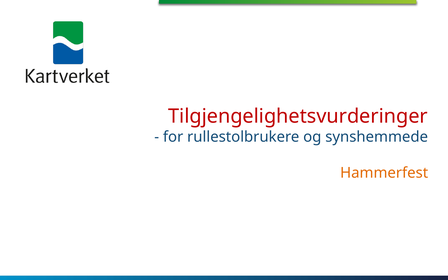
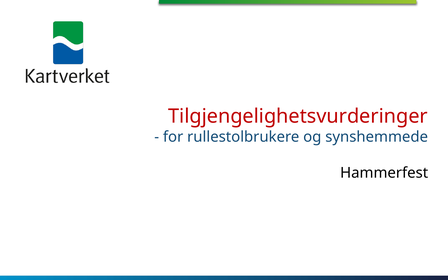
Hammerfest colour: orange -> black (384, 173)
